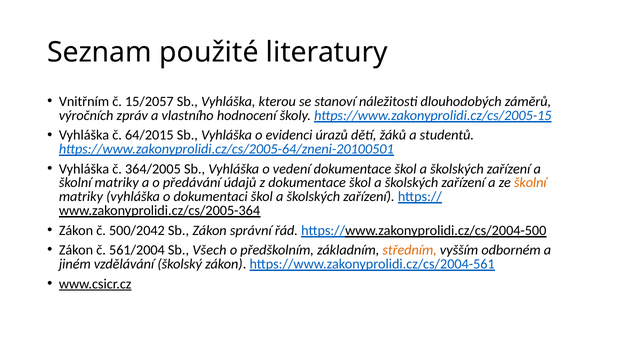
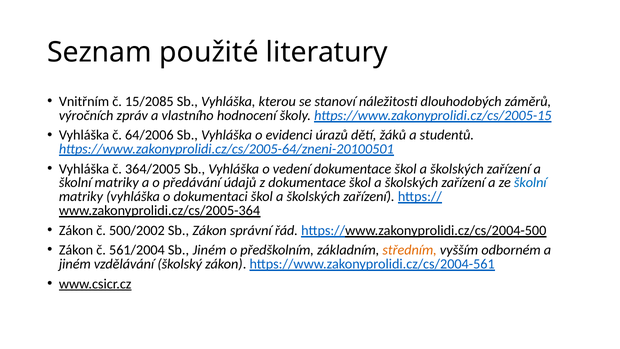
15/2057: 15/2057 -> 15/2085 (149, 102)
64/2015: 64/2015 -> 64/2006 (149, 135)
školní colour: orange -> blue (530, 183)
500/2042: 500/2042 -> 500/2002 (137, 230)
Sb Všech: Všech -> Jiném (209, 250)
